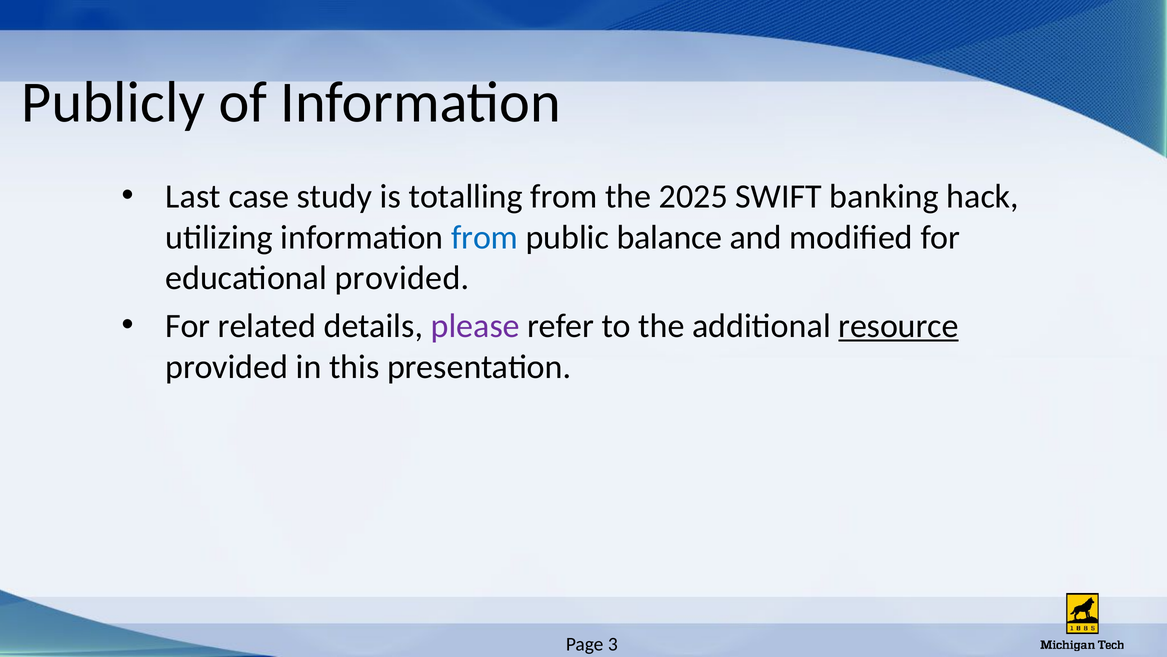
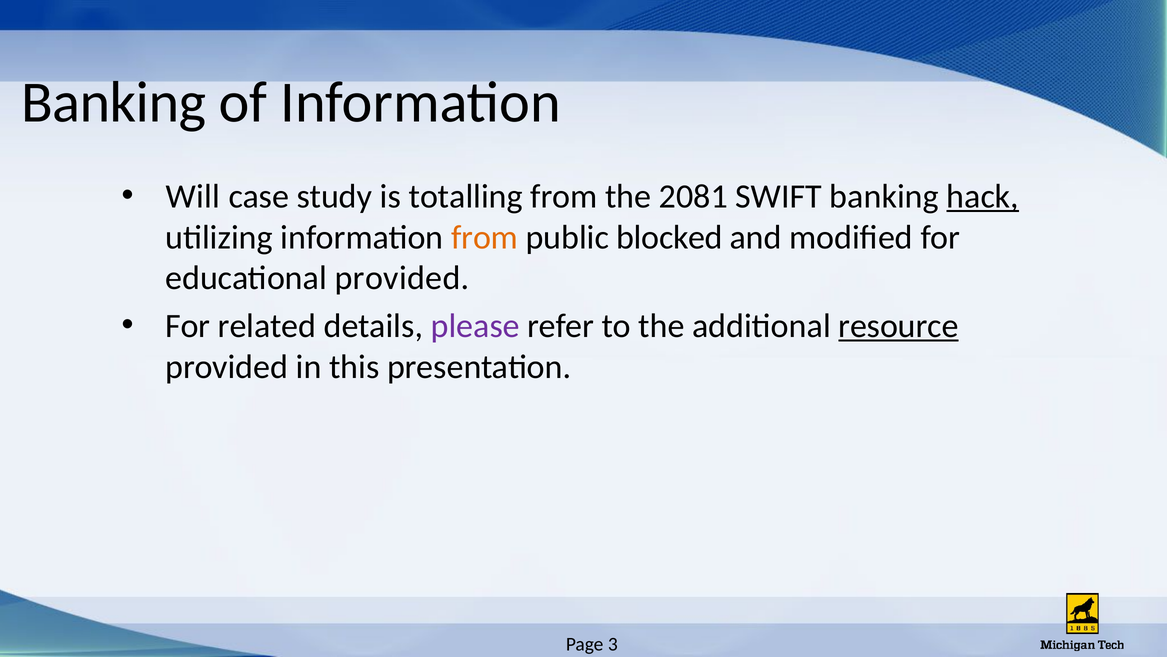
Publicly: Publicly -> Banking (114, 103)
Last: Last -> Will (193, 196)
2025: 2025 -> 2081 (693, 196)
hack underline: none -> present (983, 196)
from colour: blue -> orange (485, 237)
balance: balance -> blocked (670, 237)
